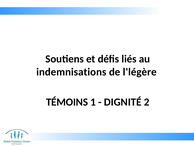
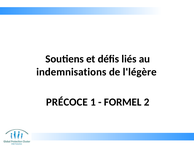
TÉMOINS: TÉMOINS -> PRÉCOCE (67, 102)
DIGNITÉ: DIGNITÉ -> FORMEL (123, 102)
